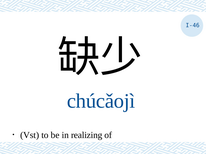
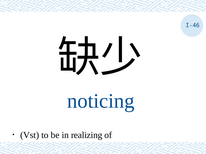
chúcǎojì: chúcǎojì -> noticing (101, 101)
